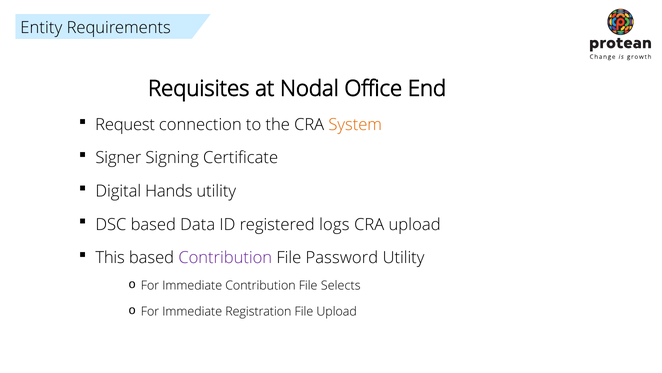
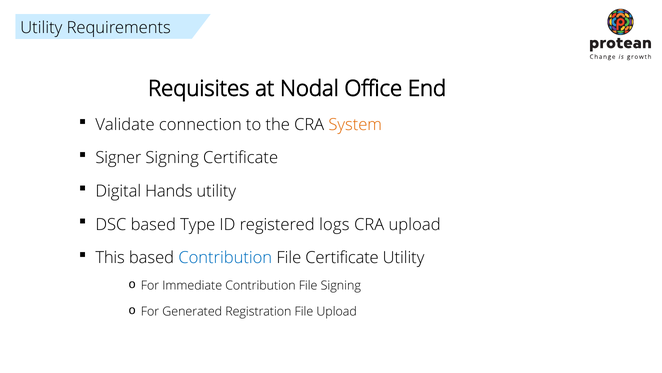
Entity: Entity -> Utility (41, 28)
Request: Request -> Validate (125, 125)
Data: Data -> Type (198, 224)
Contribution colour: purple -> blue (225, 257)
File Password: Password -> Certificate (342, 257)
File Selects: Selects -> Signing (341, 285)
Immediate: Immediate -> Generated (192, 311)
